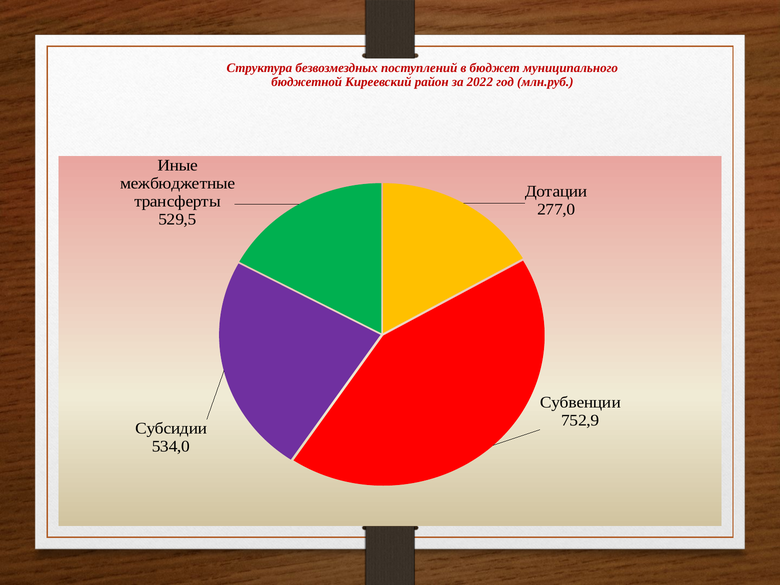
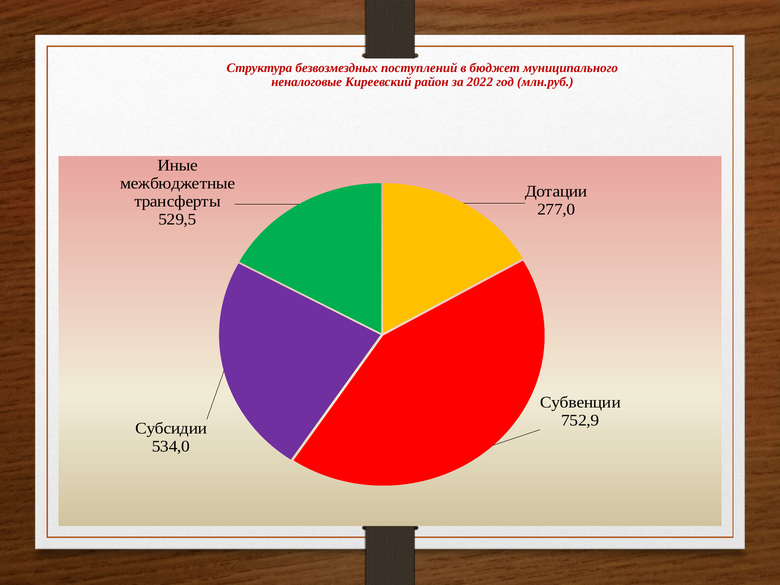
бюджетной: бюджетной -> неналоговые (307, 82)
